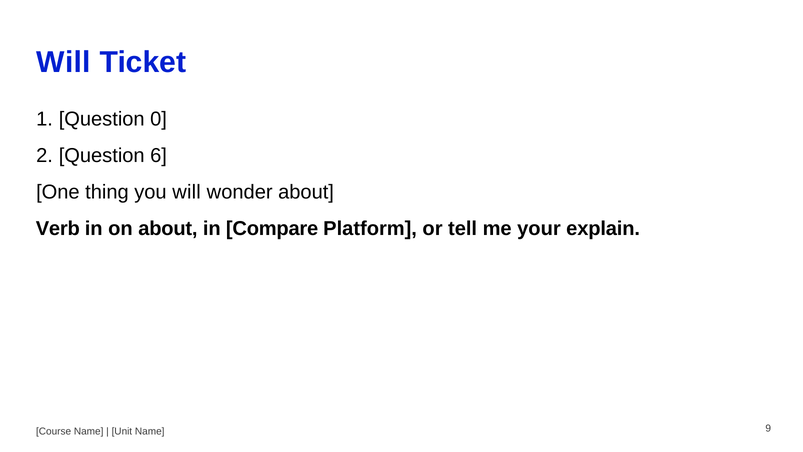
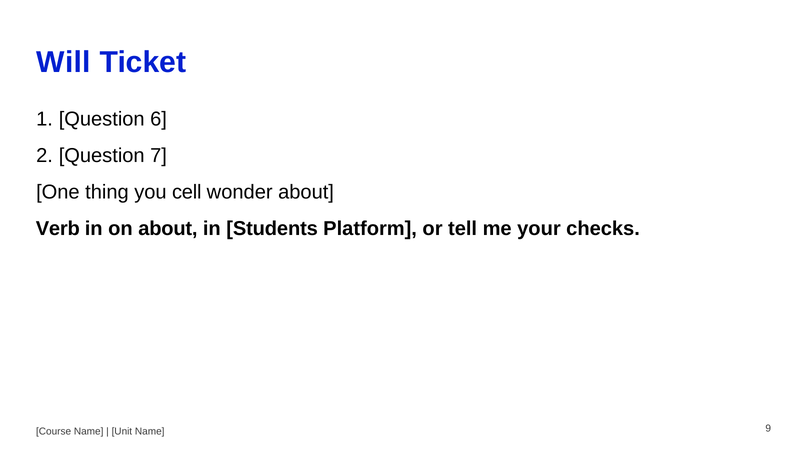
0: 0 -> 6 (159, 119)
6: 6 -> 7 (159, 155)
you will: will -> cell (187, 192)
Compare: Compare -> Students (272, 228)
explain: explain -> checks (603, 228)
